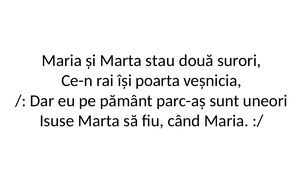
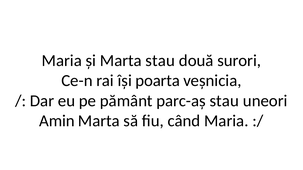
parc-aș sunt: sunt -> stau (224, 101)
Isuse: Isuse -> Amin (57, 121)
